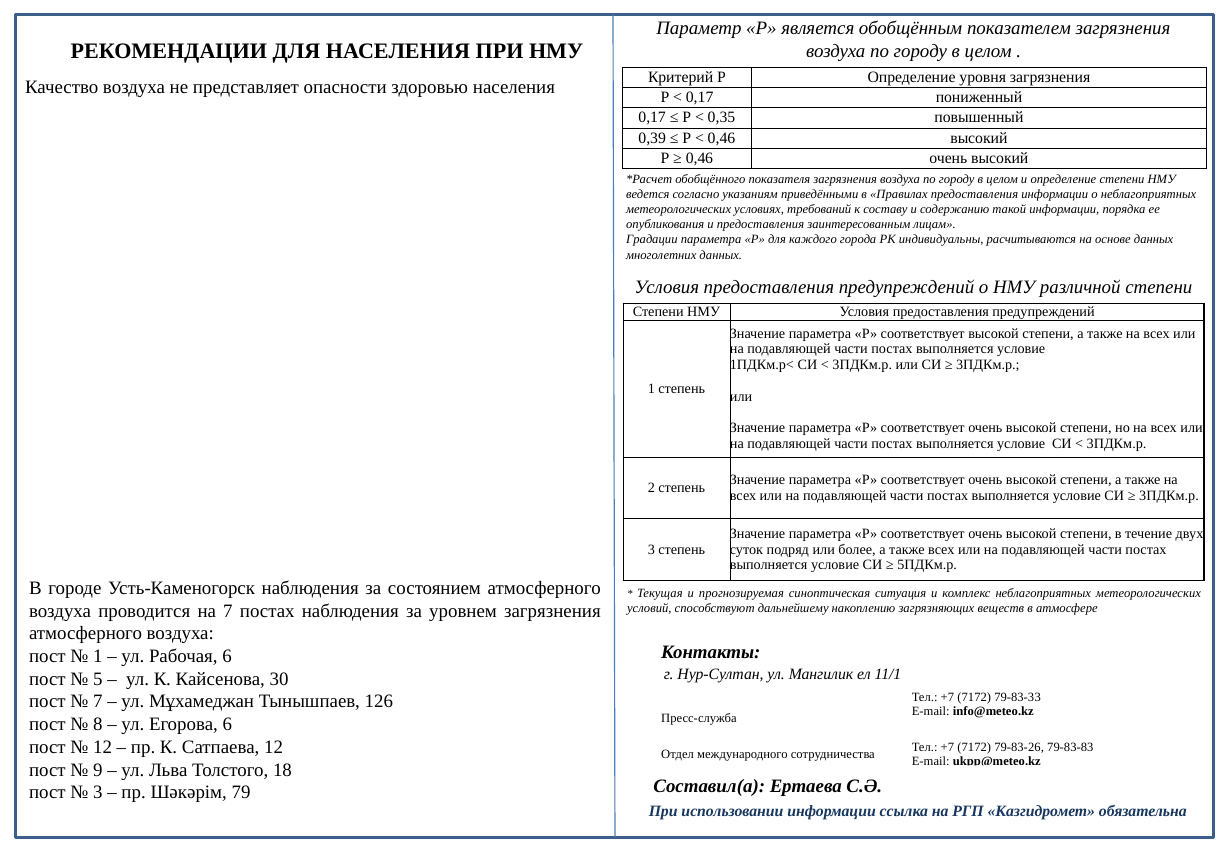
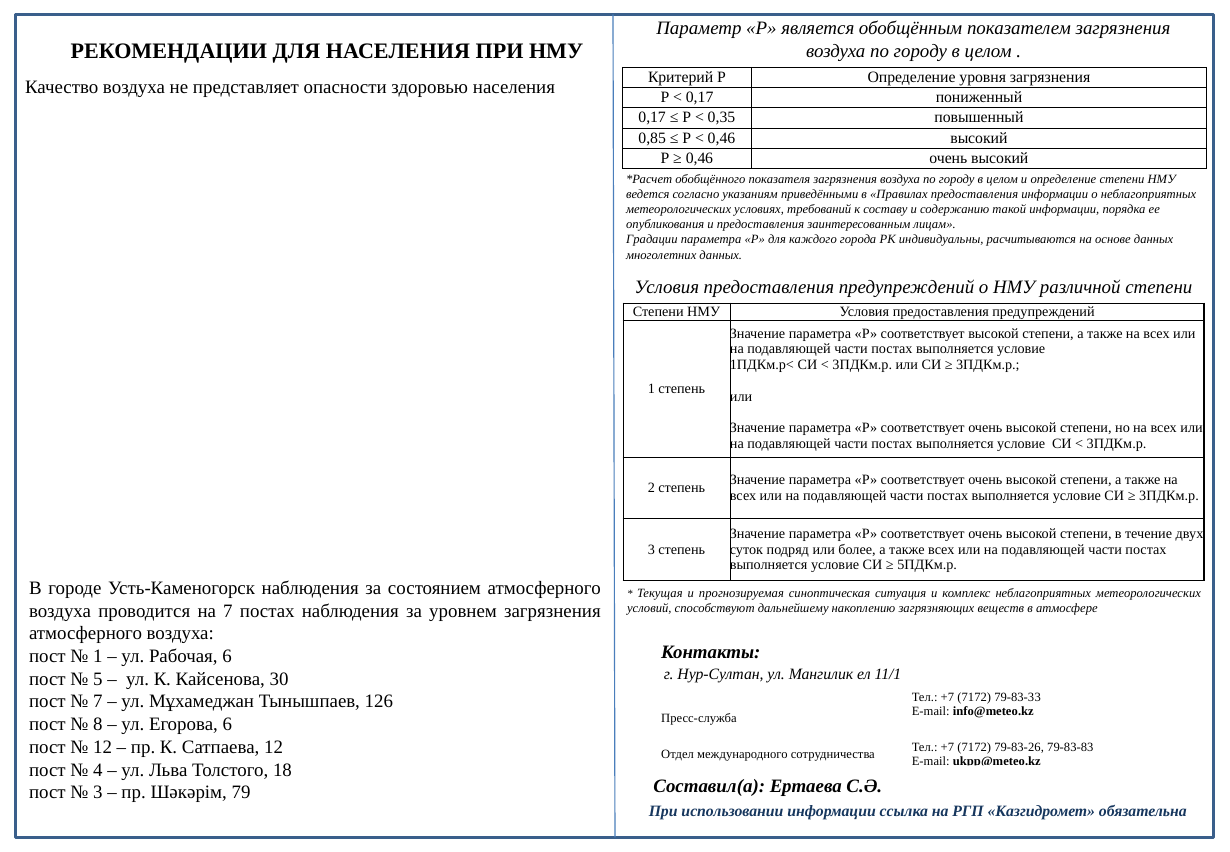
0,39: 0,39 -> 0,85 (652, 138)
9: 9 -> 4 (98, 769)
